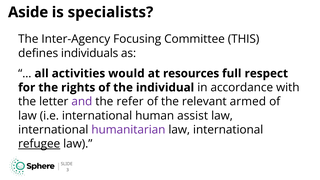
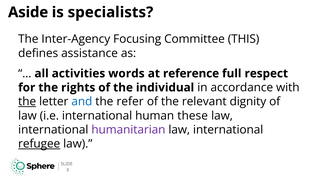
individuals: individuals -> assistance (90, 53)
would: would -> words (126, 73)
resources: resources -> reference (191, 73)
the underline: none -> present (27, 102)
and colour: purple -> blue (82, 102)
armed: armed -> dignity (248, 102)
assist: assist -> these (193, 116)
